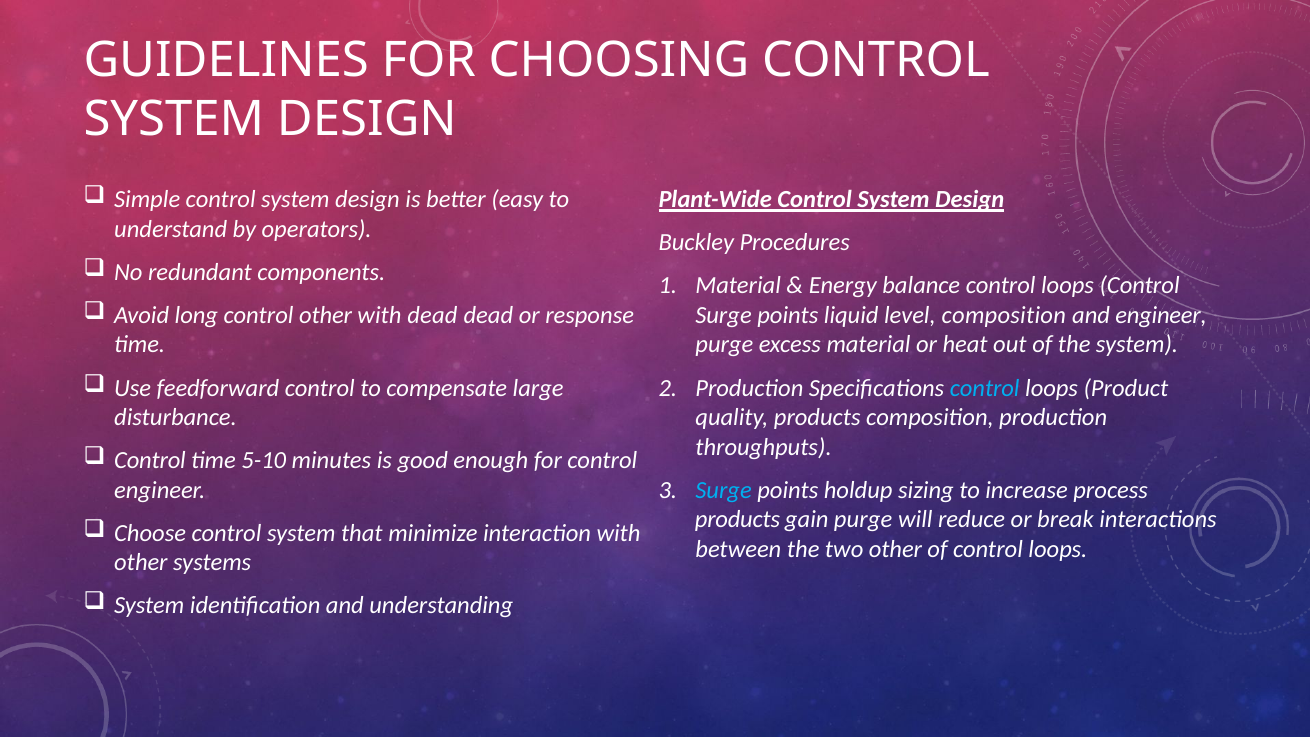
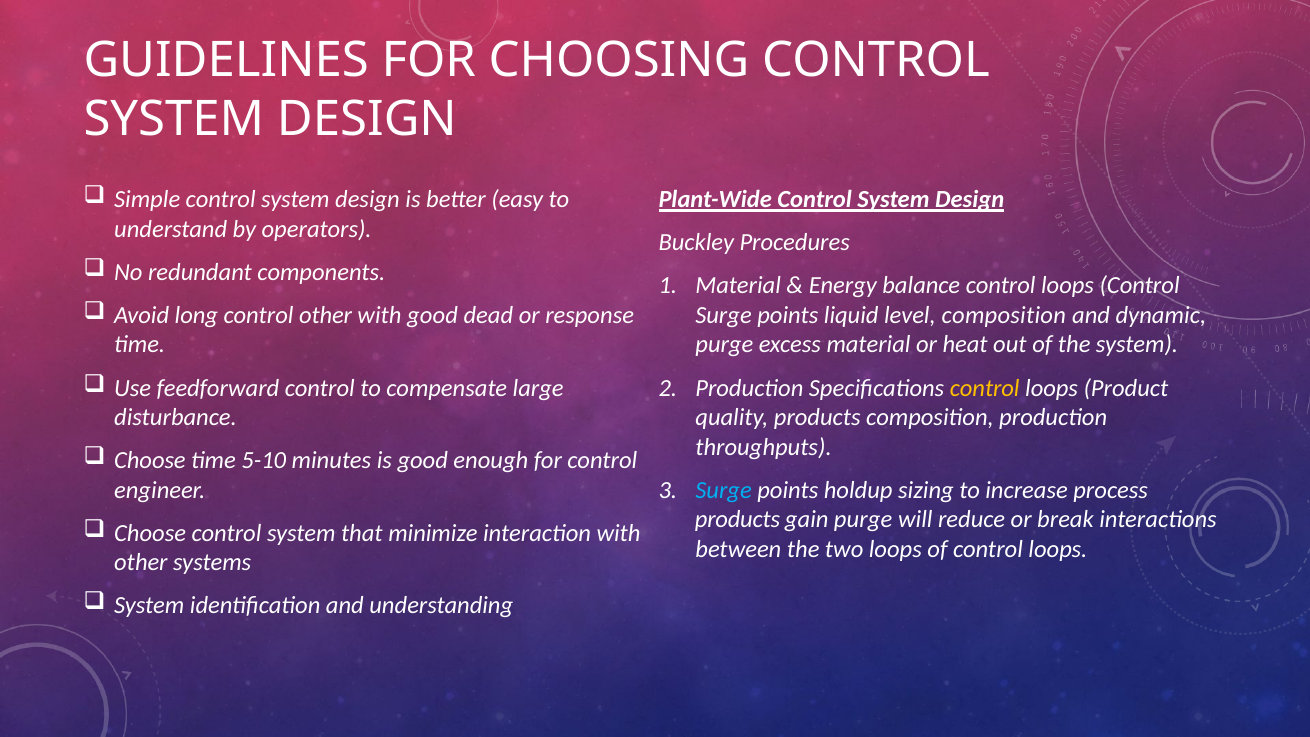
with dead: dead -> good (432, 315)
and engineer: engineer -> dynamic (1161, 315)
control colour: light blue -> yellow (985, 388)
Control: Control -> Choose (150, 460)
two other: other -> loops (895, 549)
